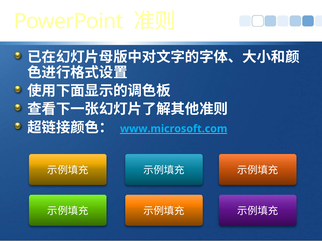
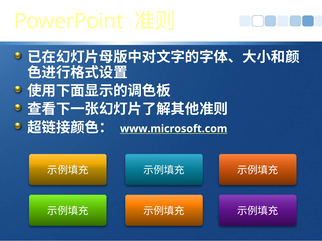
www.microsoft.com colour: light blue -> white (174, 129)
